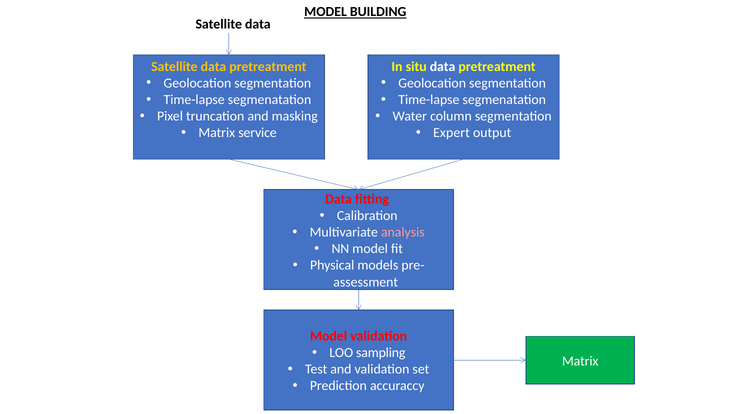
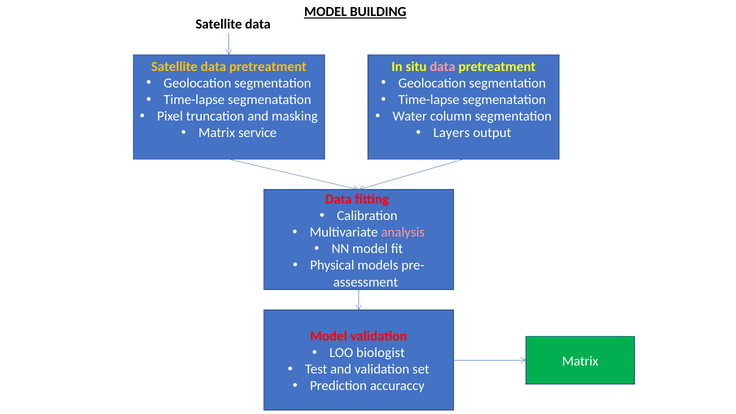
data colour: white -> pink (443, 67)
Expert: Expert -> Layers (451, 133)
sampling: sampling -> biologist (381, 353)
